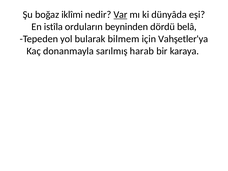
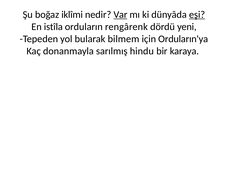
eşi underline: none -> present (197, 15)
beyninden: beyninden -> rengârenk (126, 27)
belâ: belâ -> yeni (187, 27)
Vahşetler'ya: Vahşetler'ya -> Orduların'ya (183, 39)
harab: harab -> hindu (142, 51)
